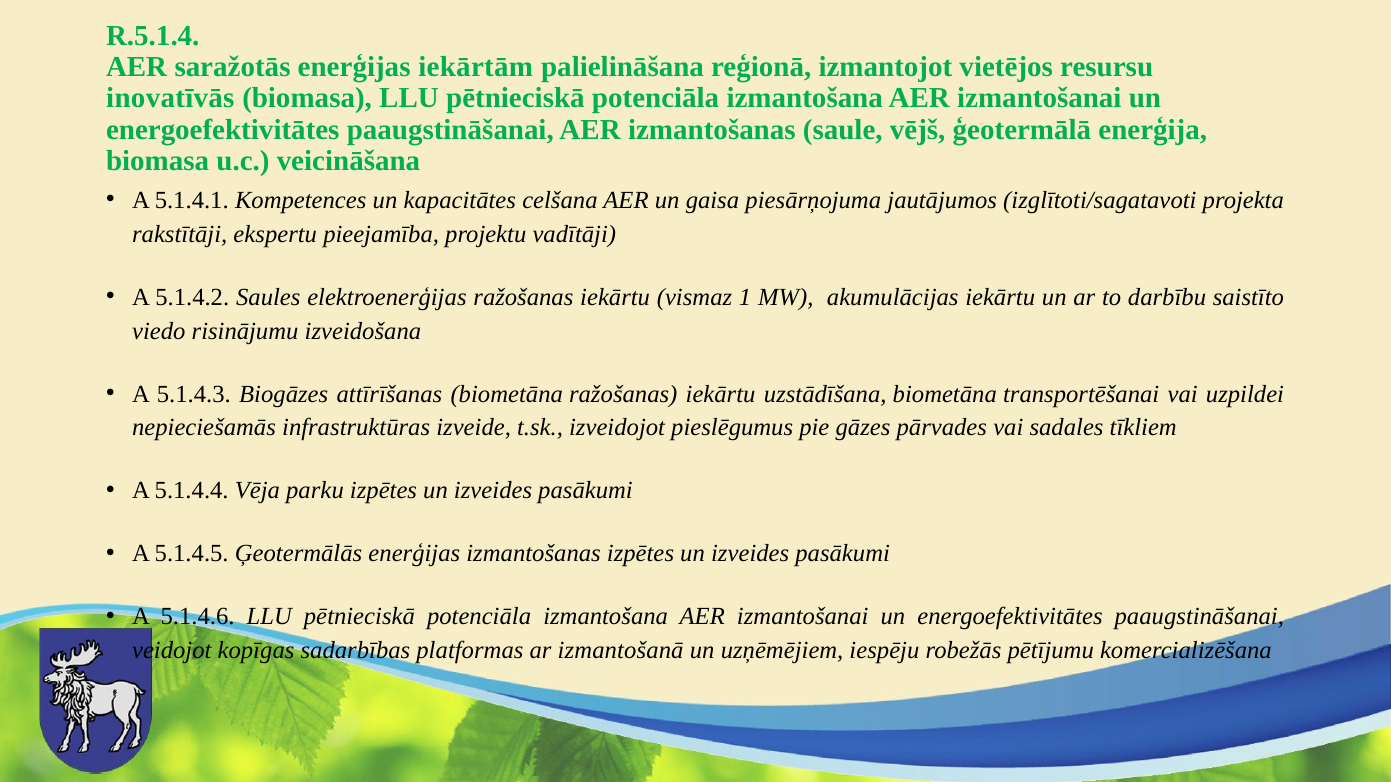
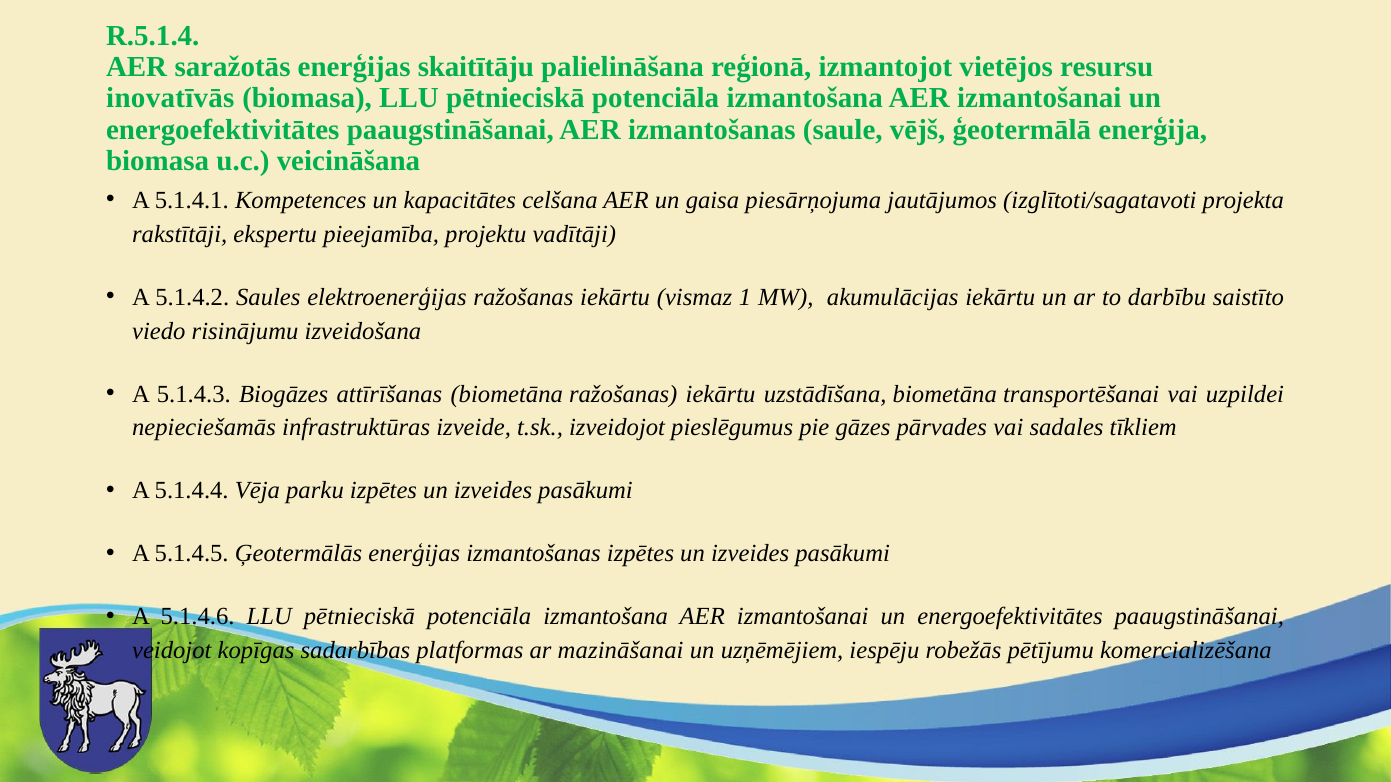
iekārtām: iekārtām -> skaitītāju (476, 67)
izmantošanā: izmantošanā -> mazināšanai (621, 651)
